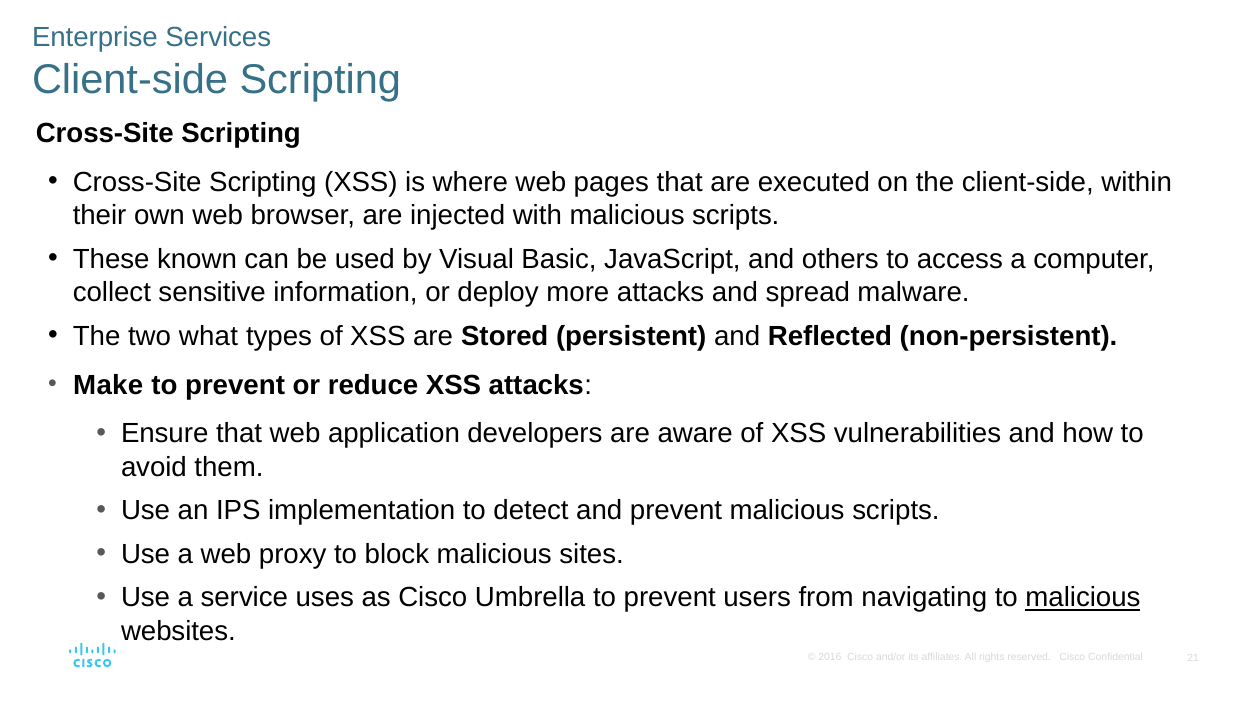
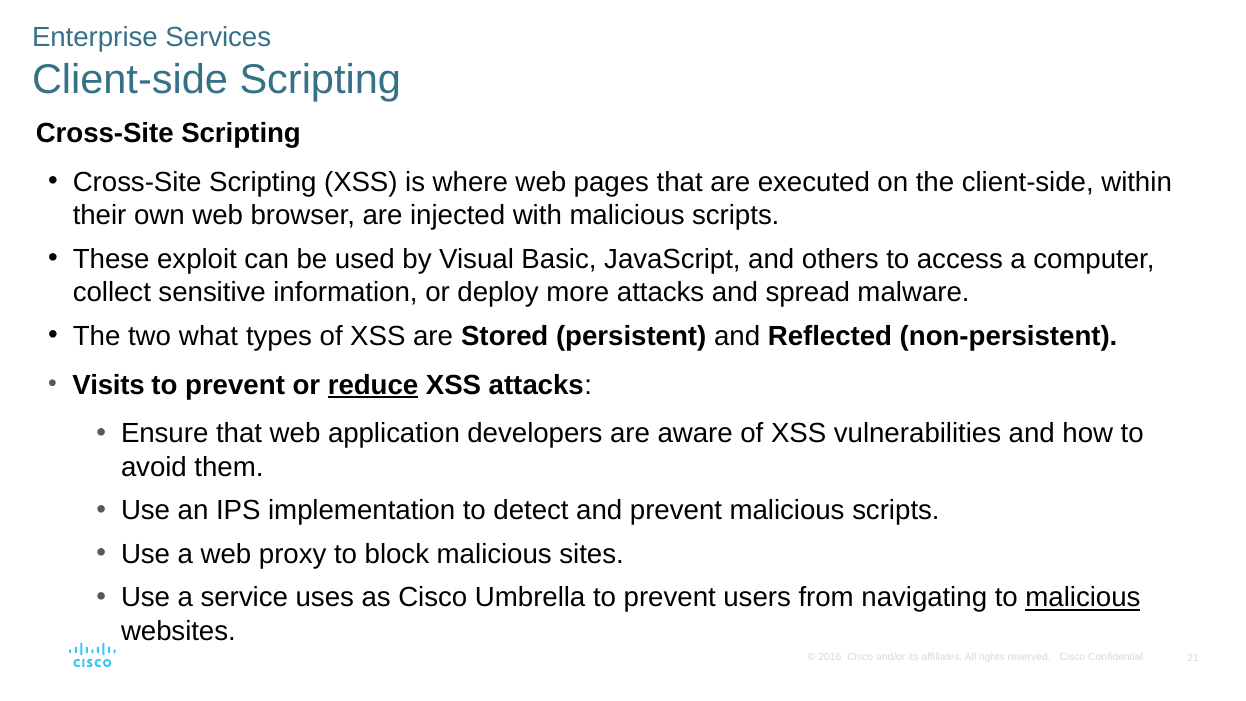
known: known -> exploit (197, 259)
Make: Make -> Visits (108, 385)
reduce underline: none -> present (373, 385)
